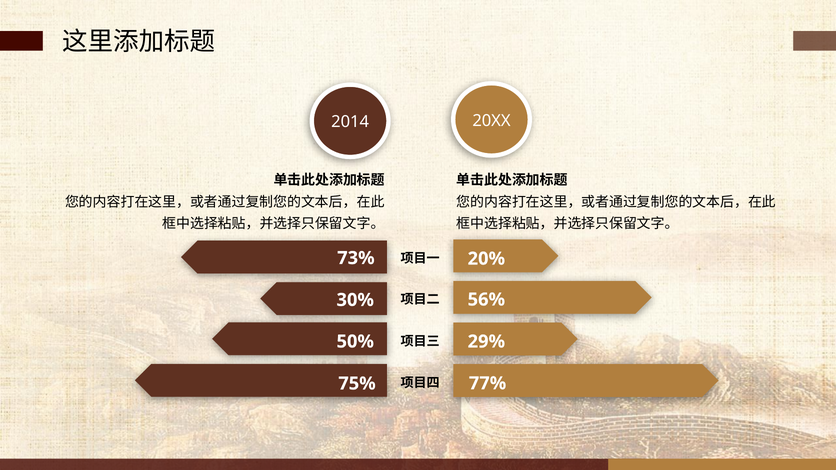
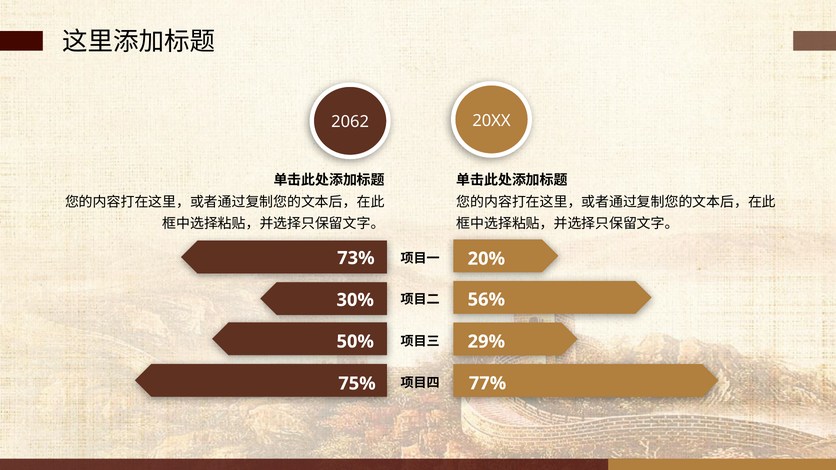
2014: 2014 -> 2062 (350, 122)
